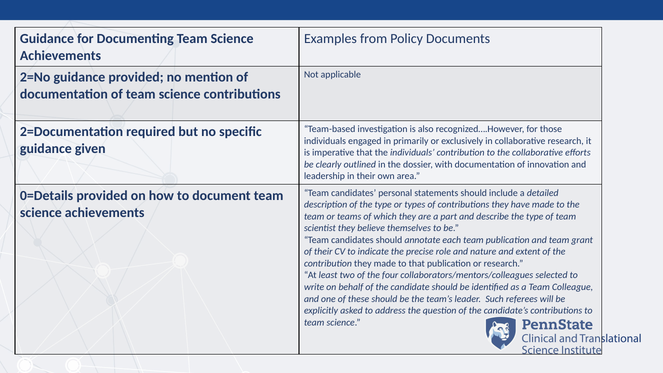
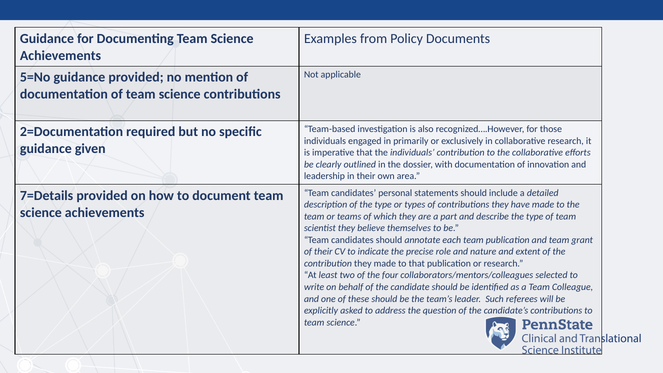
2=No: 2=No -> 5=No (35, 77)
0=Details: 0=Details -> 7=Details (47, 195)
